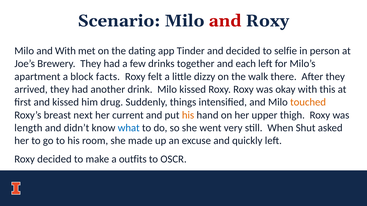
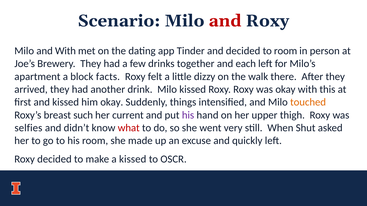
to selfie: selfie -> room (286, 51)
him drug: drug -> okay (112, 102)
next: next -> such (83, 115)
his colour: orange -> purple (188, 115)
length: length -> selfies (28, 128)
what colour: blue -> red (129, 128)
a outfits: outfits -> kissed (133, 159)
